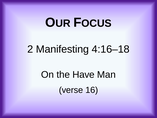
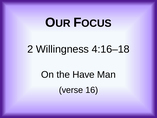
Manifesting: Manifesting -> Willingness (62, 49)
